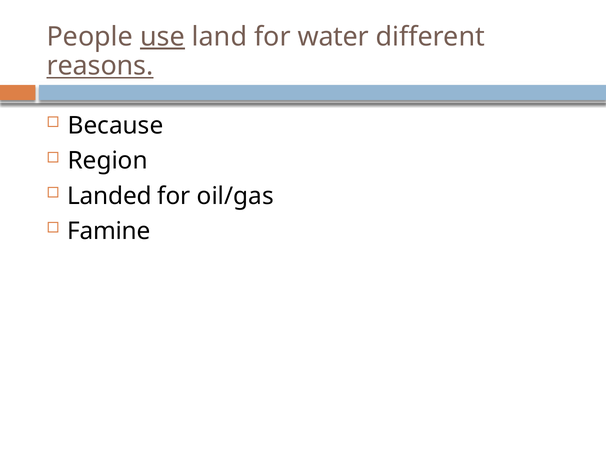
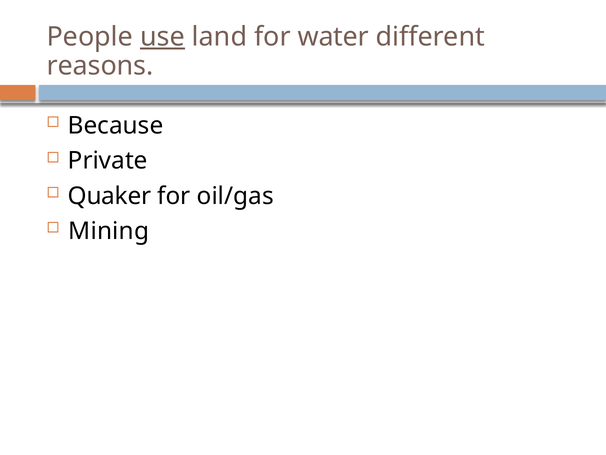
reasons underline: present -> none (100, 66)
Region: Region -> Private (108, 161)
Landed: Landed -> Quaker (109, 196)
Famine: Famine -> Mining (109, 231)
